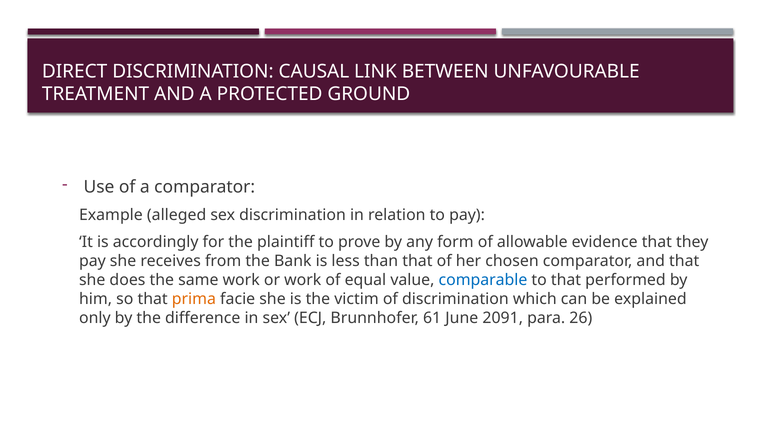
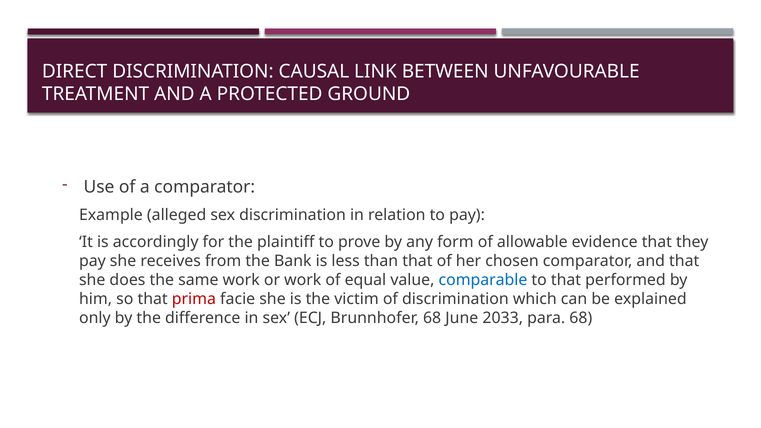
prima colour: orange -> red (194, 299)
Brunnhofer 61: 61 -> 68 (432, 318)
2091: 2091 -> 2033 (503, 318)
para 26: 26 -> 68 (581, 318)
